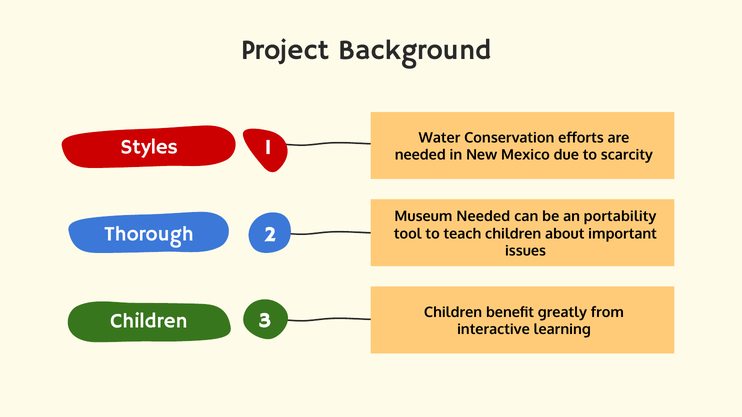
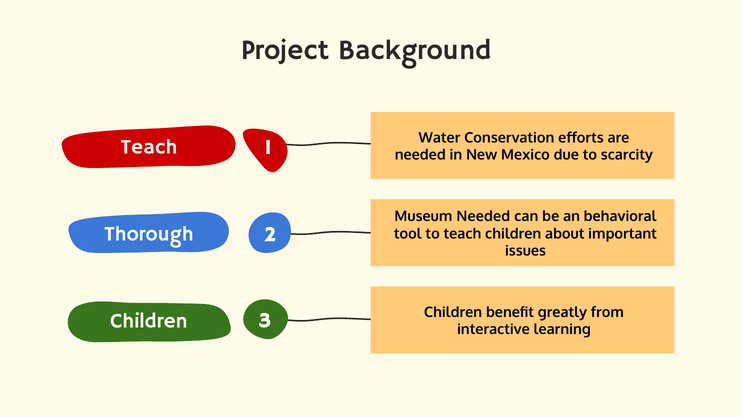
Styles: Styles -> Teach (149, 147)
portability: portability -> behavioral (620, 217)
